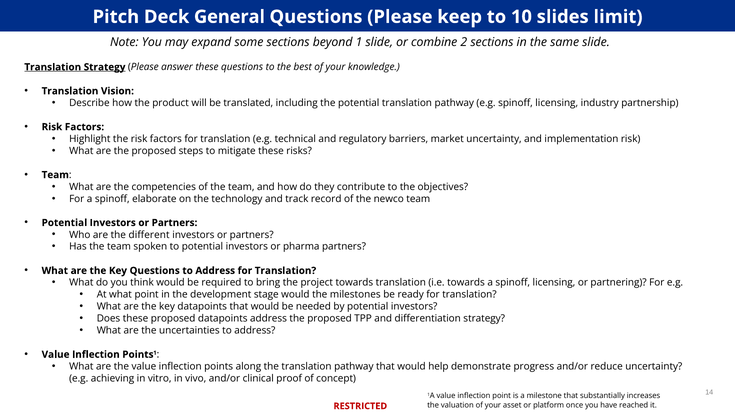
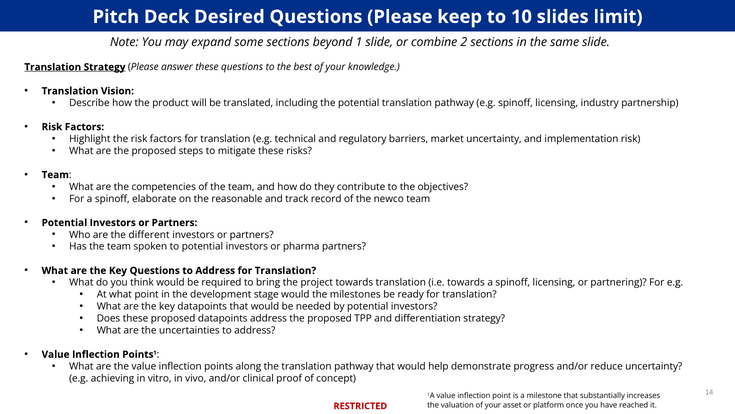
General: General -> Desired (229, 17)
technology: technology -> reasonable (237, 199)
